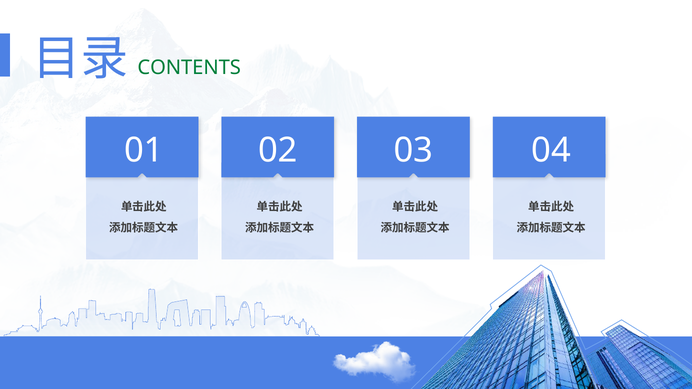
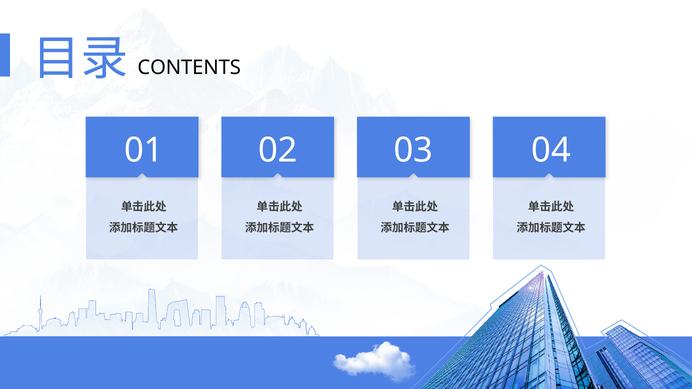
CONTENTS colour: green -> black (189, 67)
